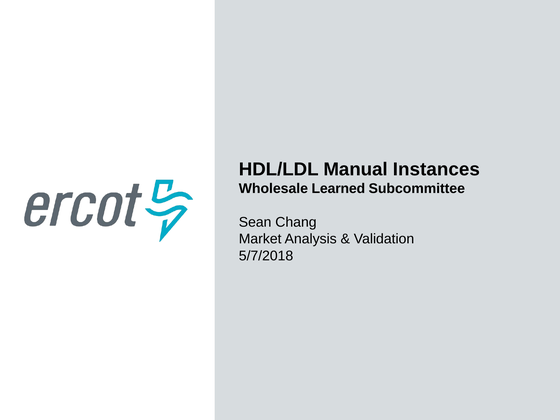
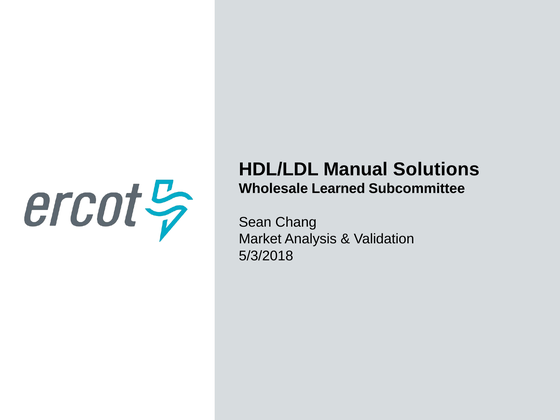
Instances: Instances -> Solutions (436, 169)
5/7/2018: 5/7/2018 -> 5/3/2018 (266, 256)
